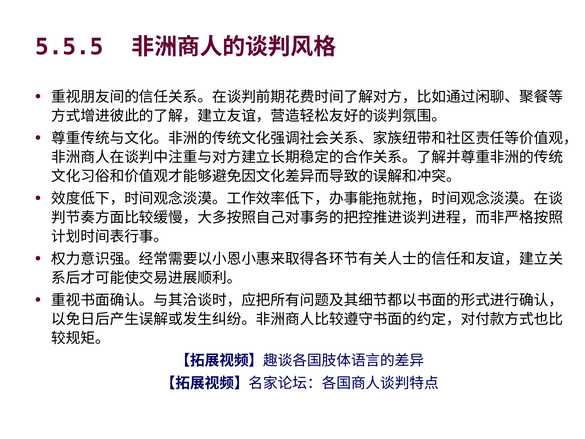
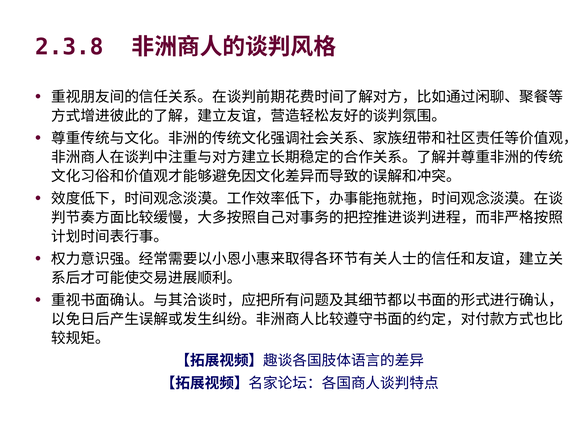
5.5.5: 5.5.5 -> 2.3.8 (69, 47)
